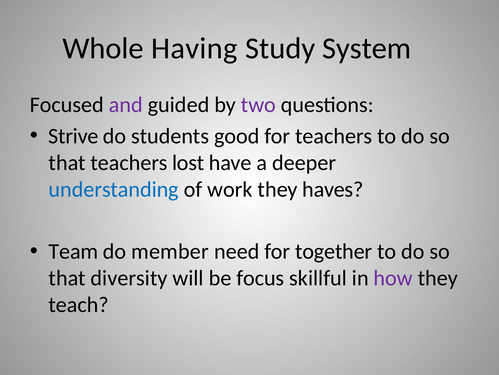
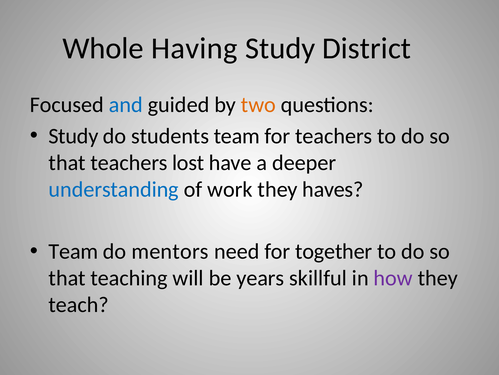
System: System -> District (367, 48)
and colour: purple -> blue (126, 105)
two colour: purple -> orange (258, 105)
Strive: Strive -> Study (73, 136)
students good: good -> team (237, 136)
member: member -> mentors (170, 251)
diversity: diversity -> teaching (129, 278)
focus: focus -> years (260, 278)
